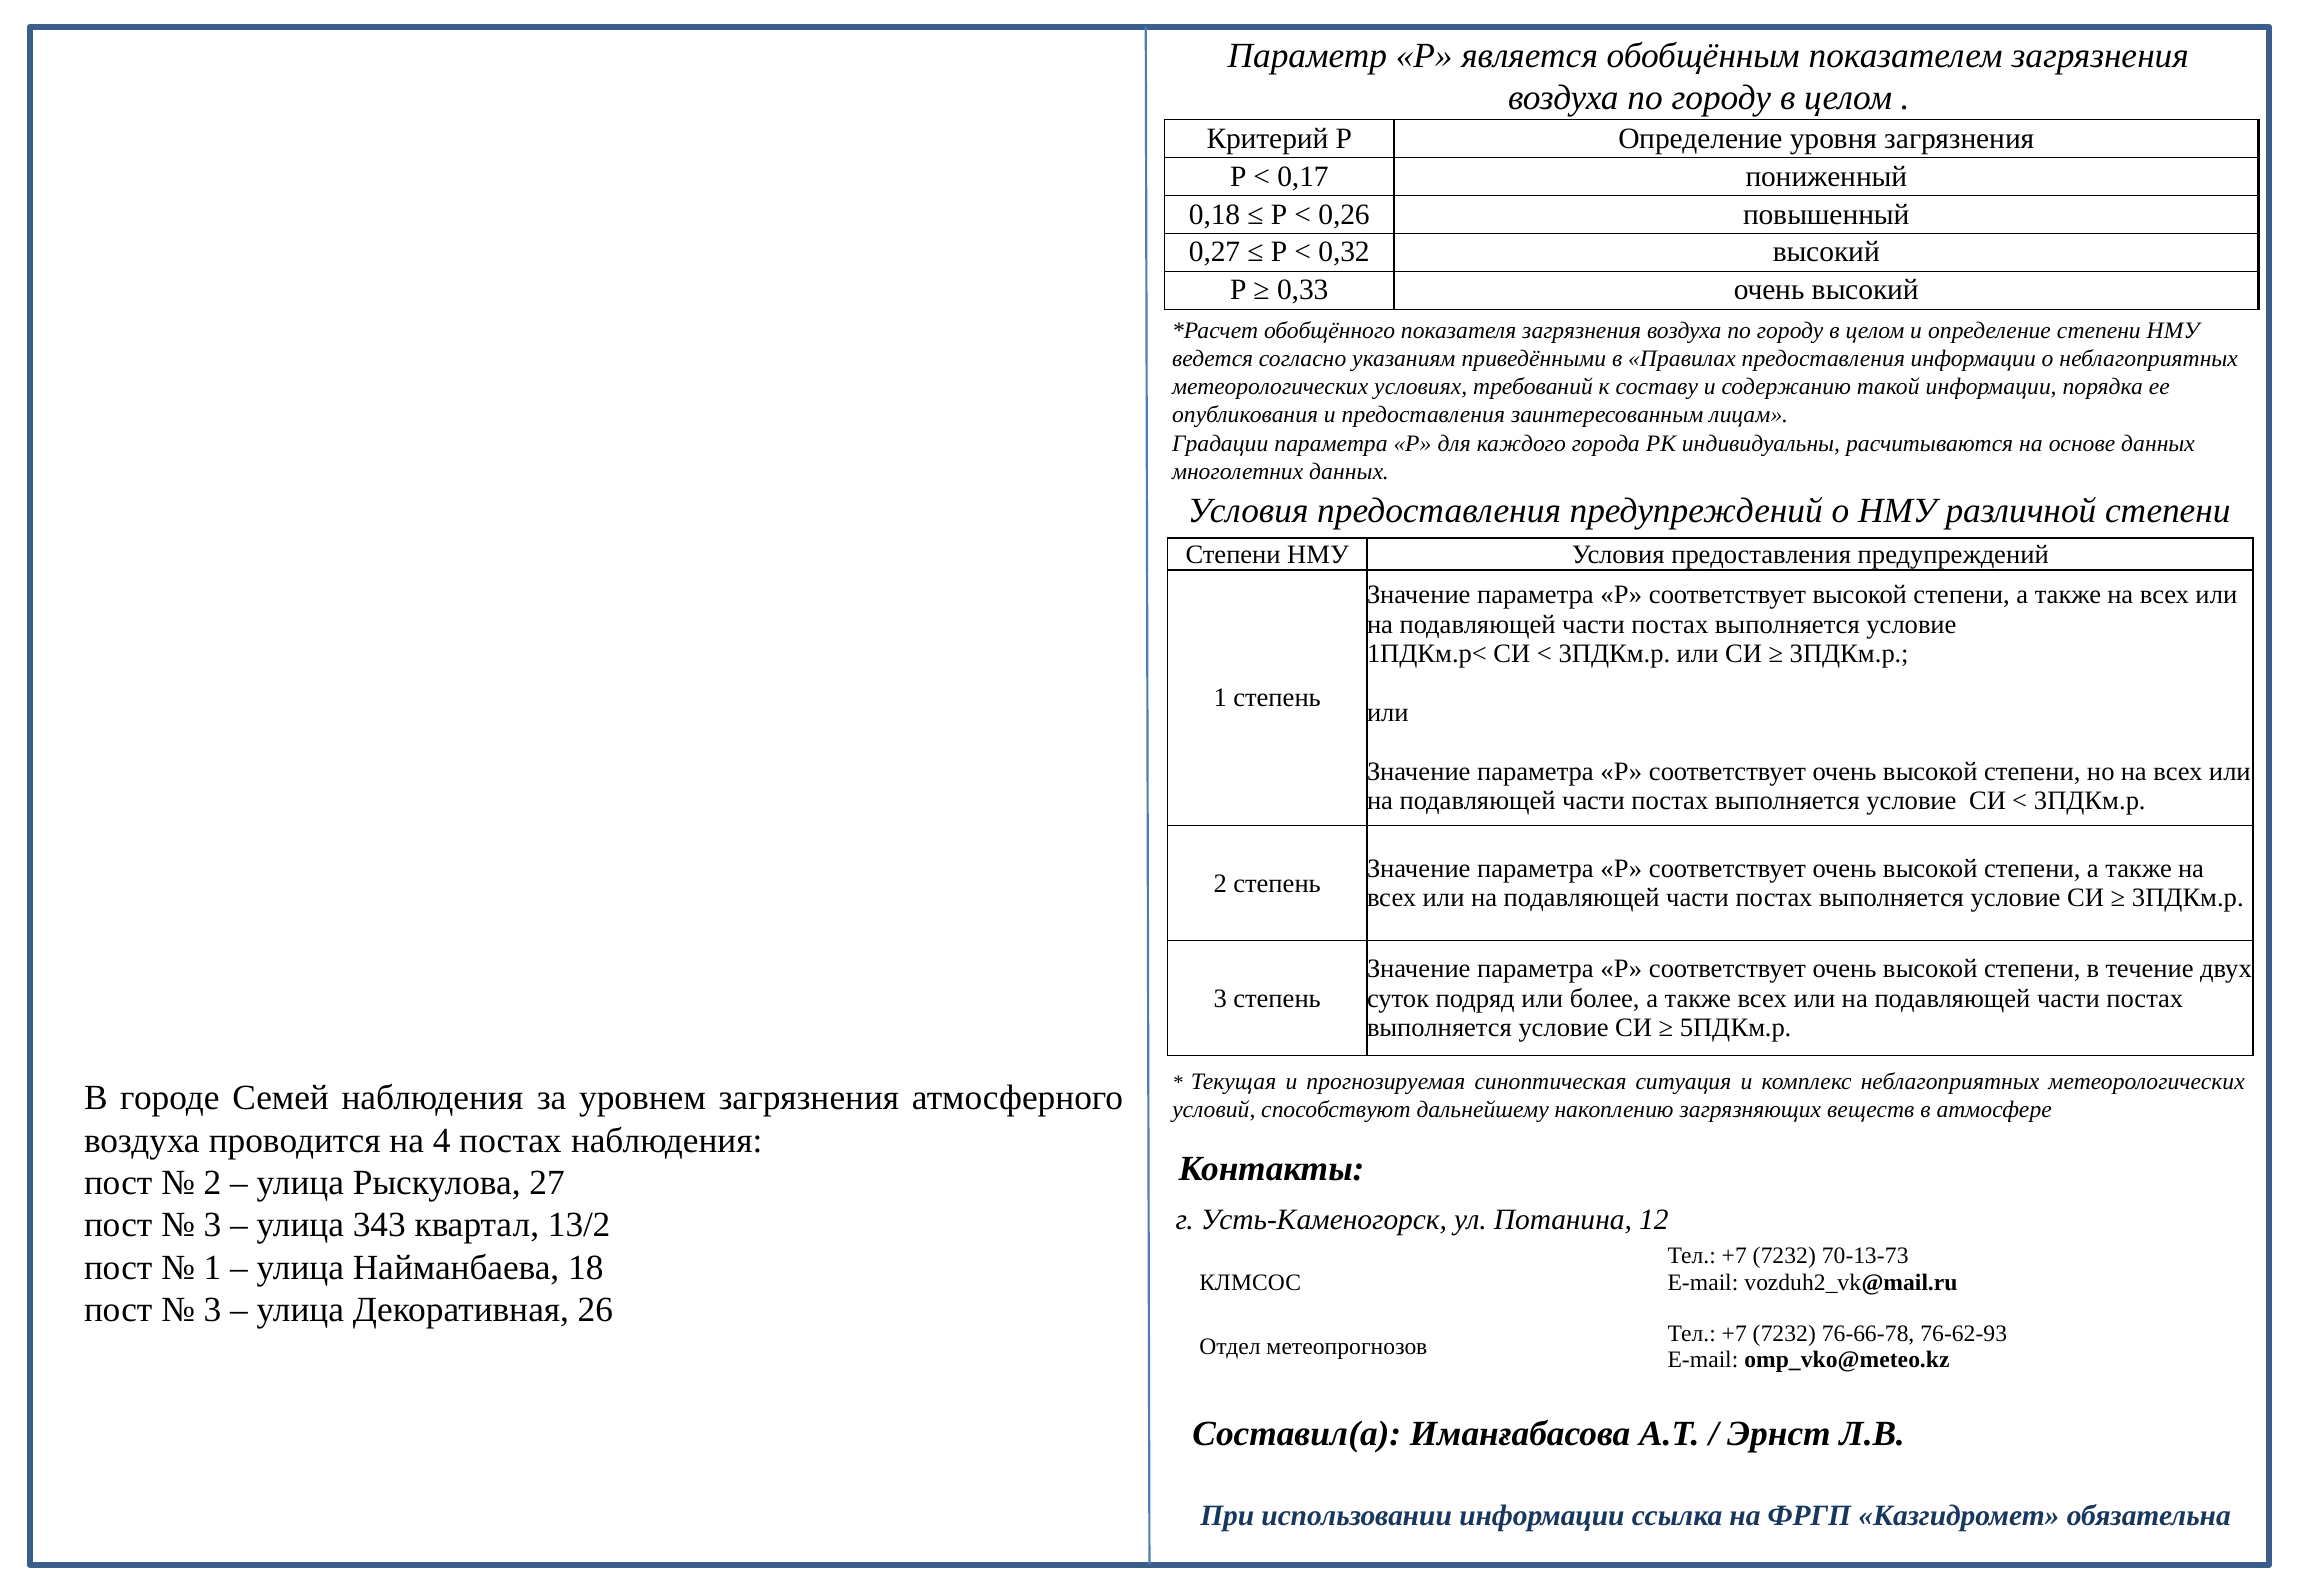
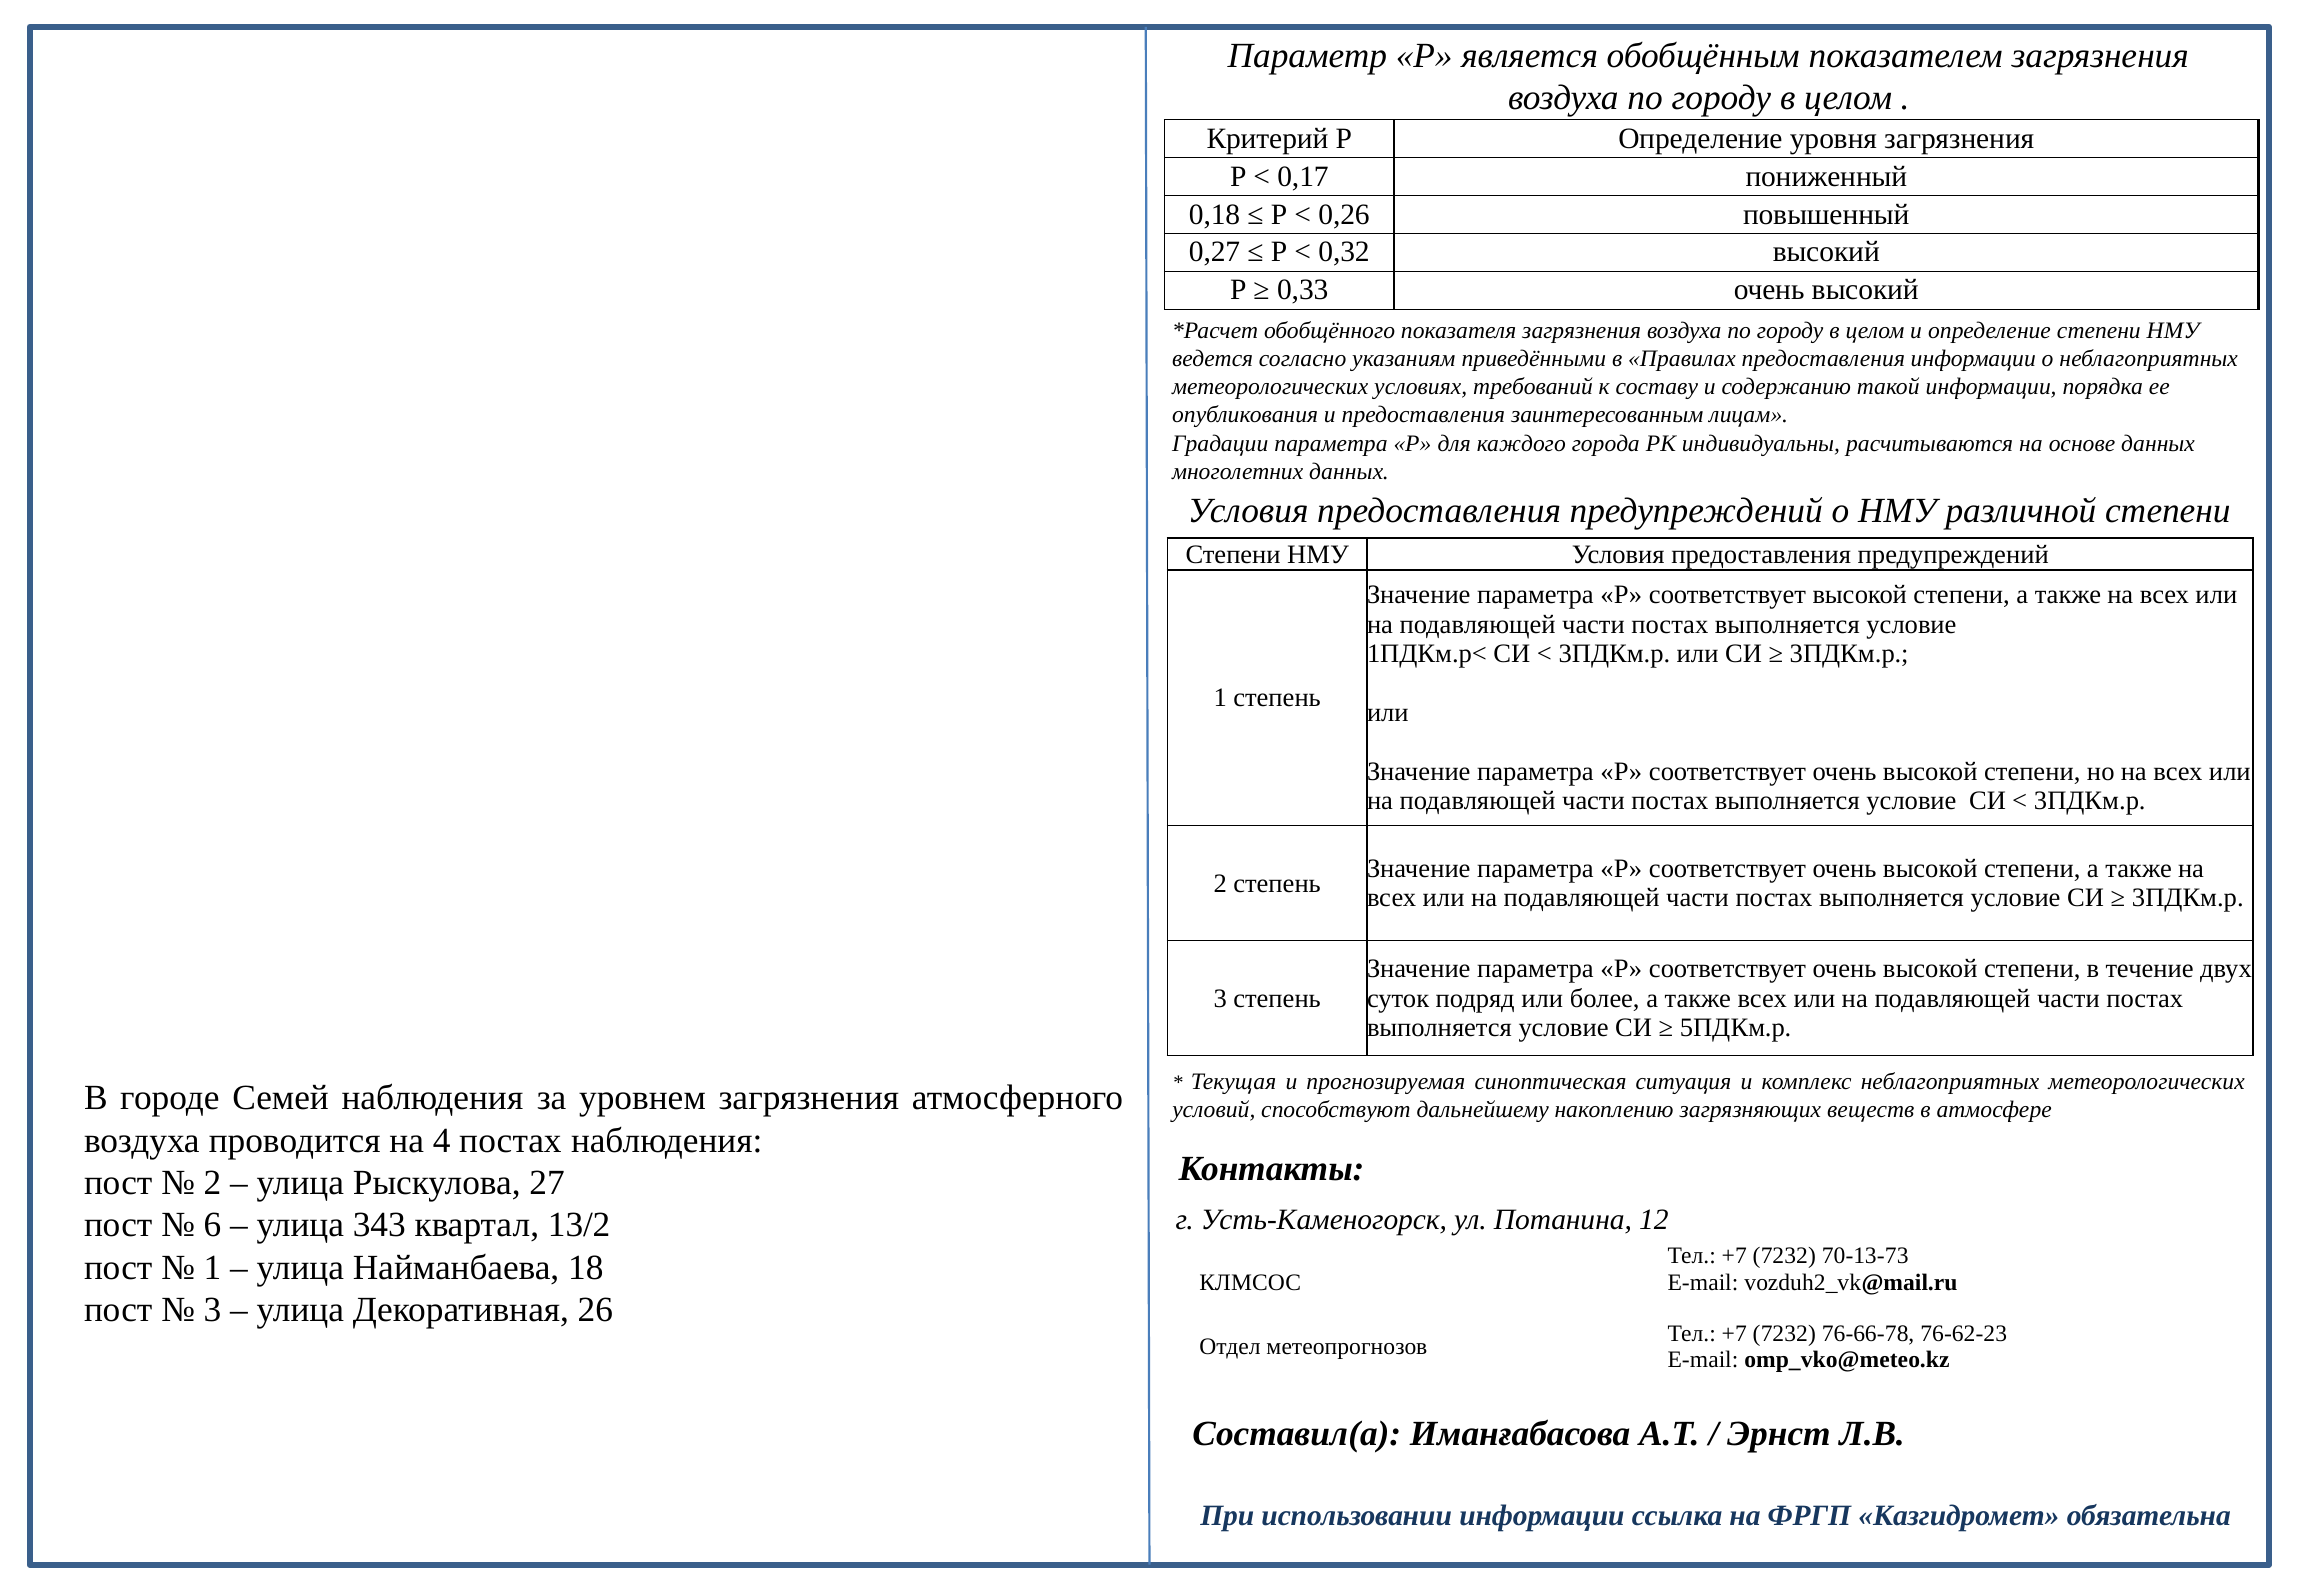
3: 3 -> 6 (213, 1225)
76-62-93: 76-62-93 -> 76-62-23 (1964, 1334)
